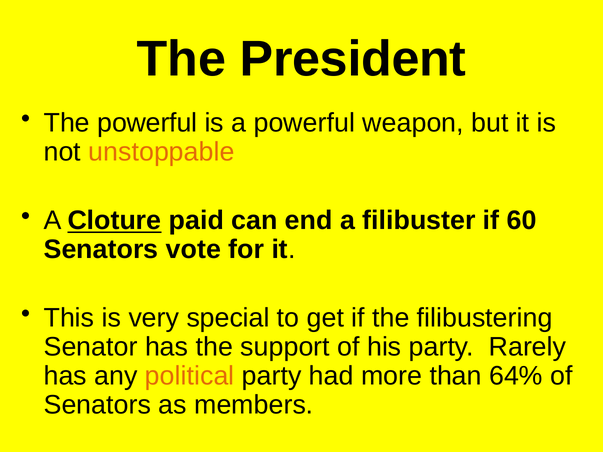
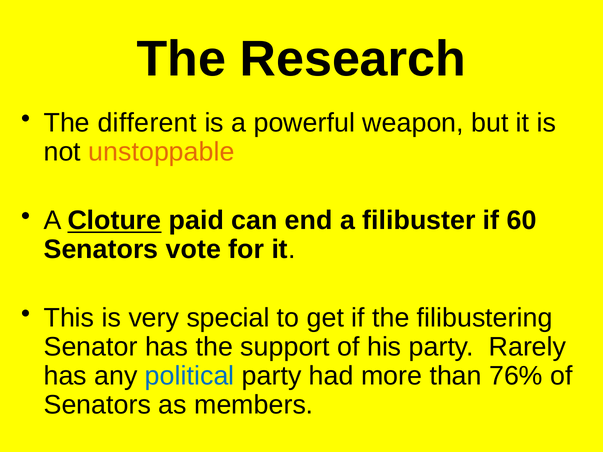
President: President -> Research (353, 59)
The powerful: powerful -> different (147, 123)
political colour: orange -> blue (190, 376)
64%: 64% -> 76% (516, 376)
